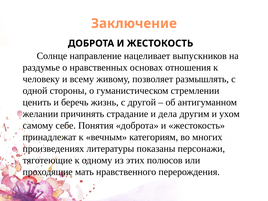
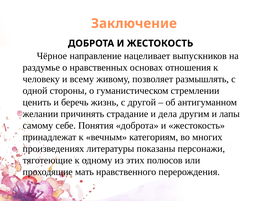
Солнце: Солнце -> Чёрное (52, 56)
ухом: ухом -> лапы (229, 114)
